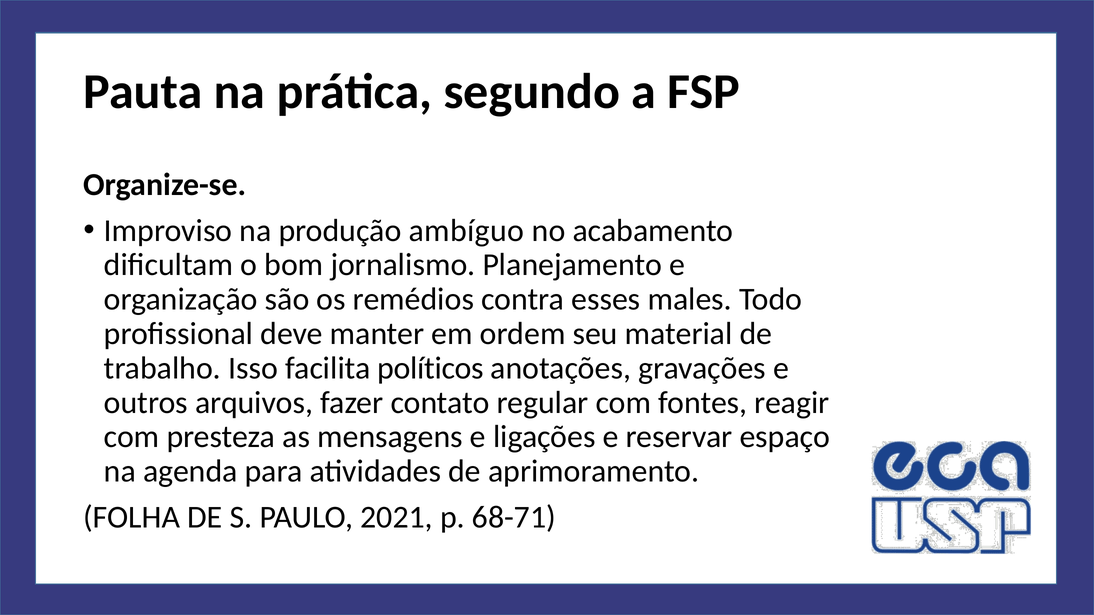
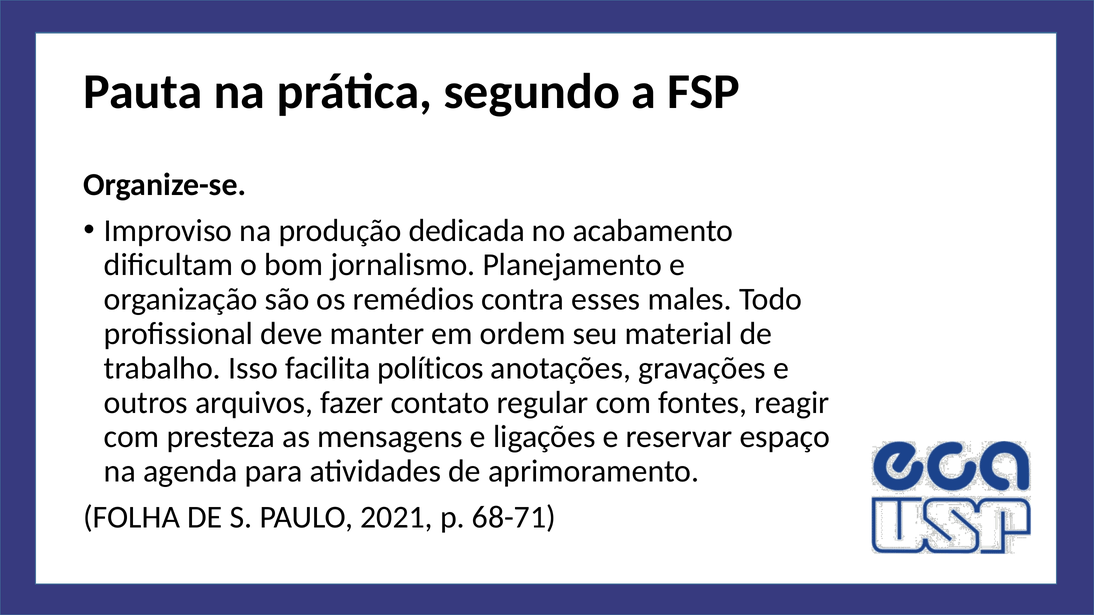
ambíguo: ambíguo -> dedicada (467, 231)
